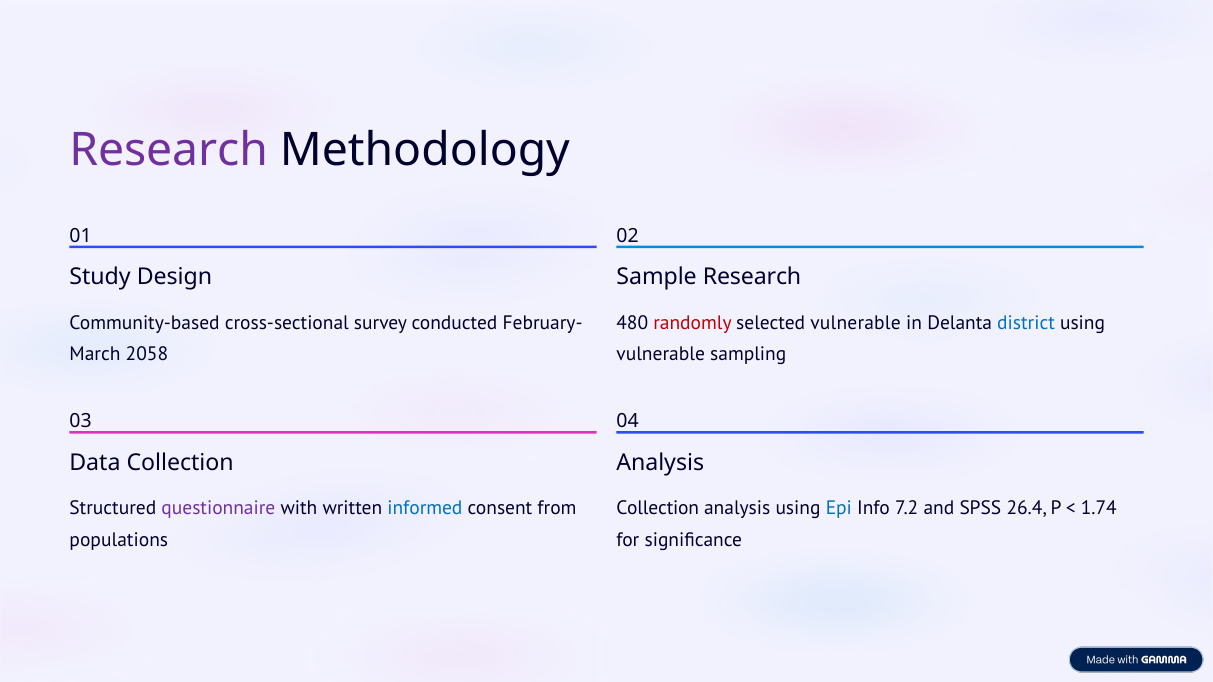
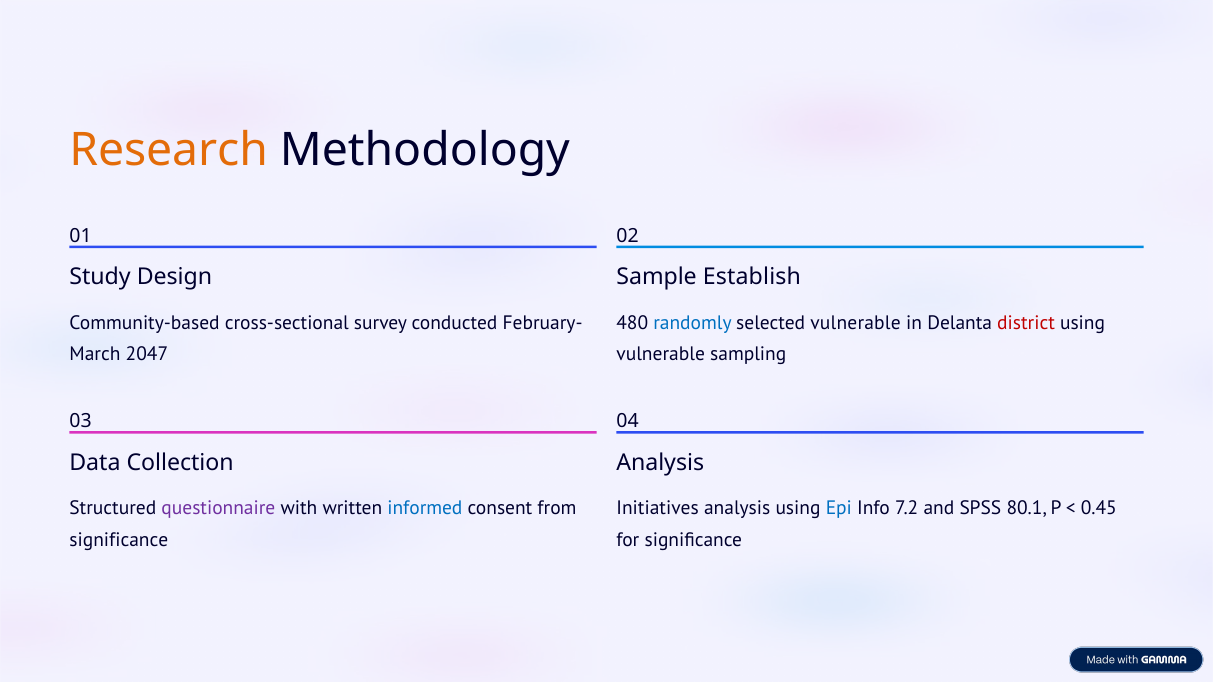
Research colour: purple -> orange (169, 150)
Sample Research: Research -> Establish (752, 277)
randomly colour: red -> blue (693, 323)
district colour: blue -> red (1026, 323)
2058: 2058 -> 2047 (147, 355)
Collection: Collection -> Initiatives (658, 509)
26.4: 26.4 -> 80.1 (1027, 509)
1.74: 1.74 -> 0.45 (1099, 509)
populations: populations -> significance (119, 540)
